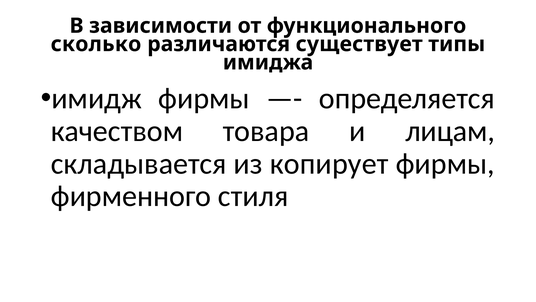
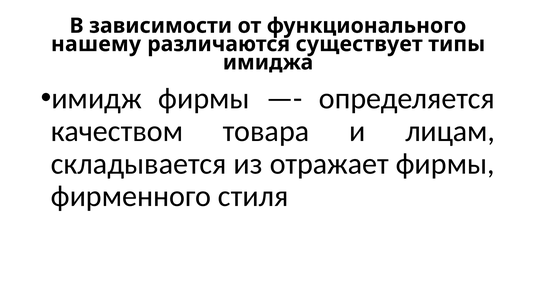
сколько: сколько -> нашему (96, 44)
копирует: копирует -> отражает (329, 163)
